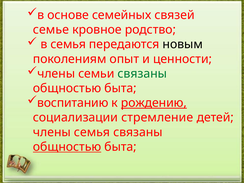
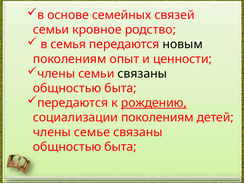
семье: семье -> семьи (51, 30)
связаны colour: green -> black (142, 74)
воспитанию: воспитанию -> передаются (73, 103)
социализации стремление: стремление -> поколениям (157, 118)
члены семья: семья -> семье (92, 132)
общностью underline: present -> none (67, 147)
